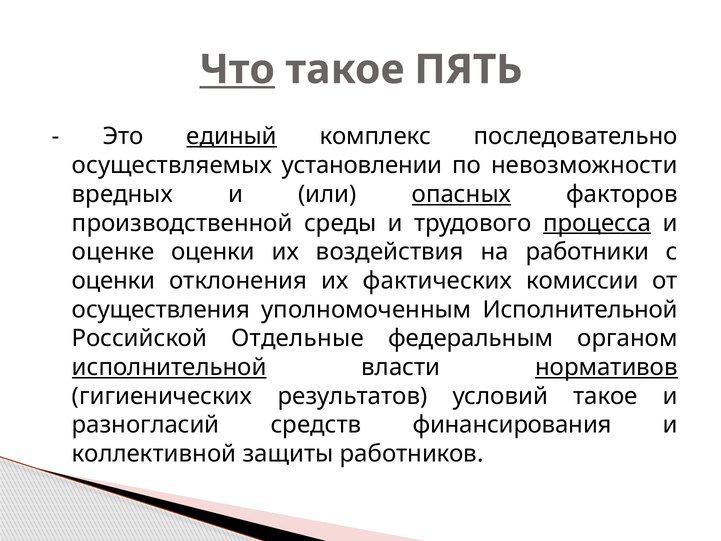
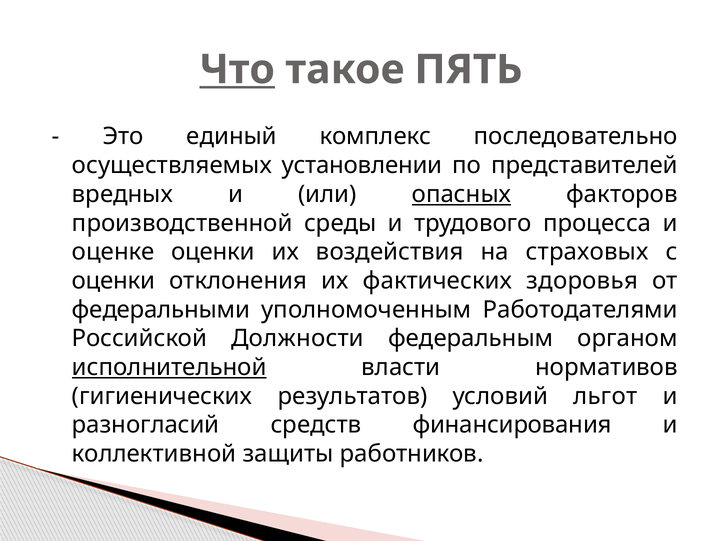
единый underline: present -> none (232, 136)
невозможности: невозможности -> представителей (584, 165)
процесса underline: present -> none (597, 223)
работники: работники -> страховых (587, 252)
комиссии: комиссии -> здоровья (582, 281)
осуществления: осуществления -> федеральными (161, 310)
уполномоченным Исполнительной: Исполнительной -> Работодателями (580, 310)
Отдельные: Отдельные -> Должности (298, 338)
нормативов underline: present -> none (606, 367)
условий такое: такое -> льгот (605, 396)
